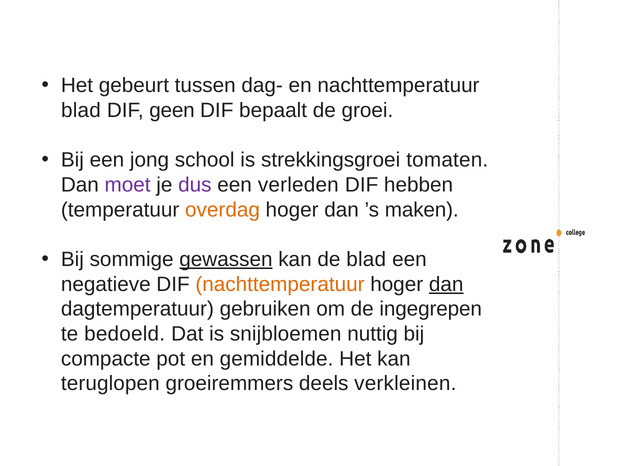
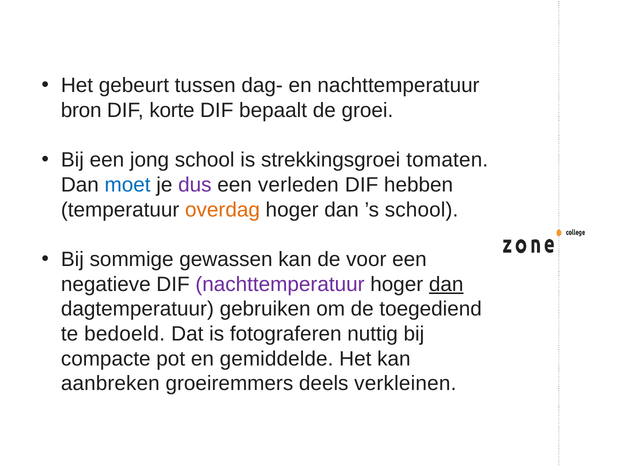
blad: blad -> bron (81, 110)
geen: geen -> korte (172, 110)
moet colour: purple -> blue (128, 185)
’s maken: maken -> school (422, 210)
gewassen underline: present -> none (226, 259)
de blad: blad -> voor (366, 259)
nachttemperatuur colour: orange -> purple (280, 284)
ingegrepen: ingegrepen -> toegediend (431, 309)
snijbloemen: snijbloemen -> fotograferen (286, 334)
teruglopen: teruglopen -> aanbreken (110, 383)
